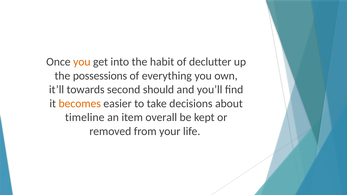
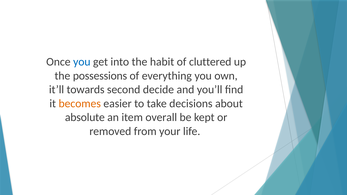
you colour: orange -> blue (82, 62)
declutter: declutter -> cluttered (210, 62)
should: should -> decide (158, 90)
timeline: timeline -> absolute (85, 118)
